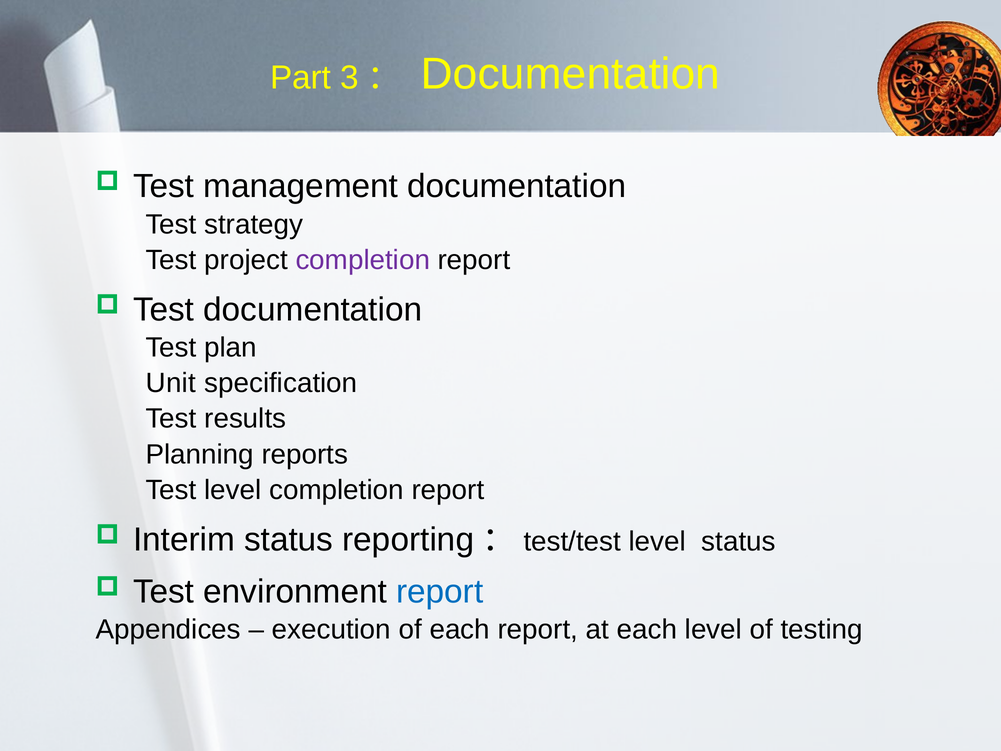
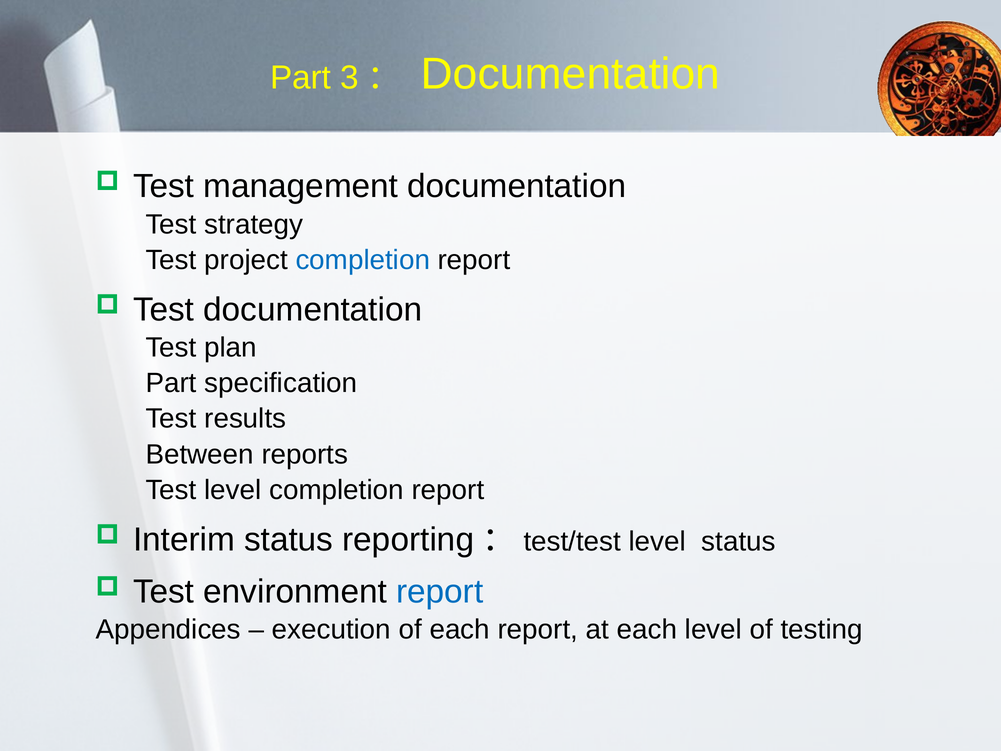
completion colour: purple -> blue (363, 260)
Unit: Unit -> Part (171, 383)
Planning: Planning -> Between (200, 454)
